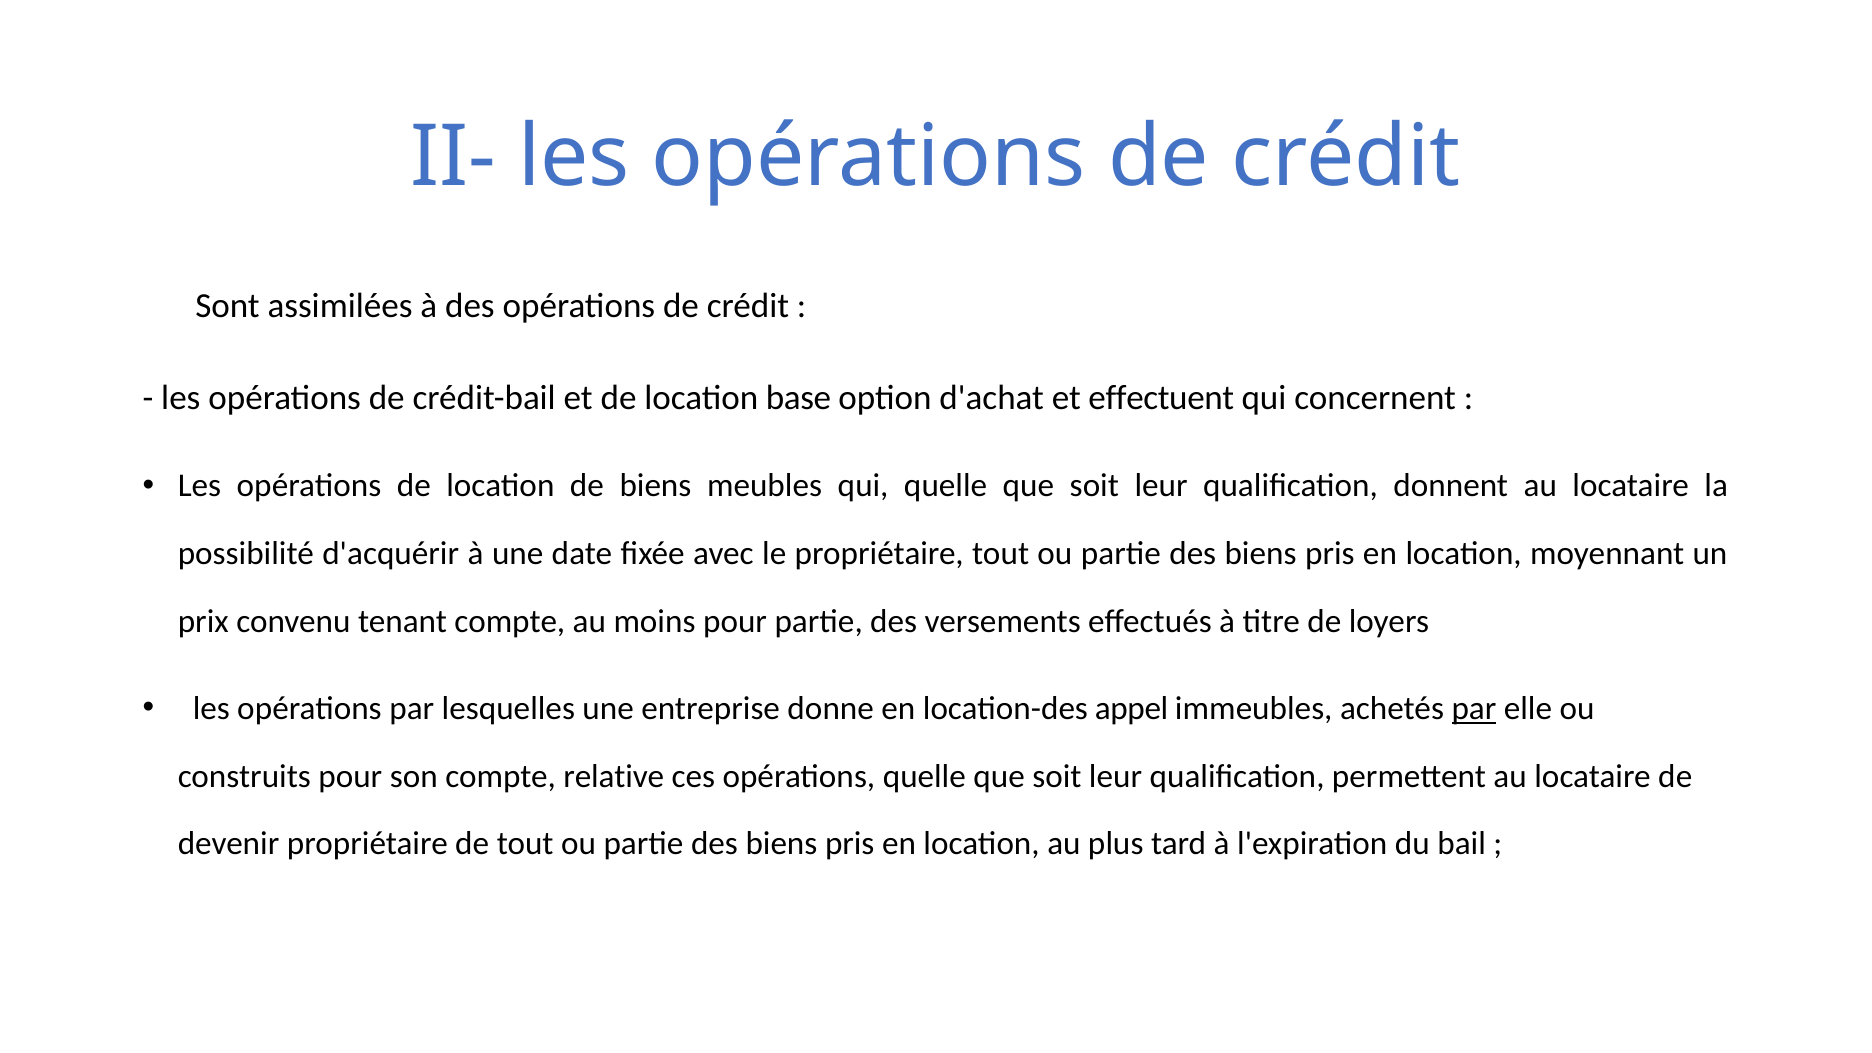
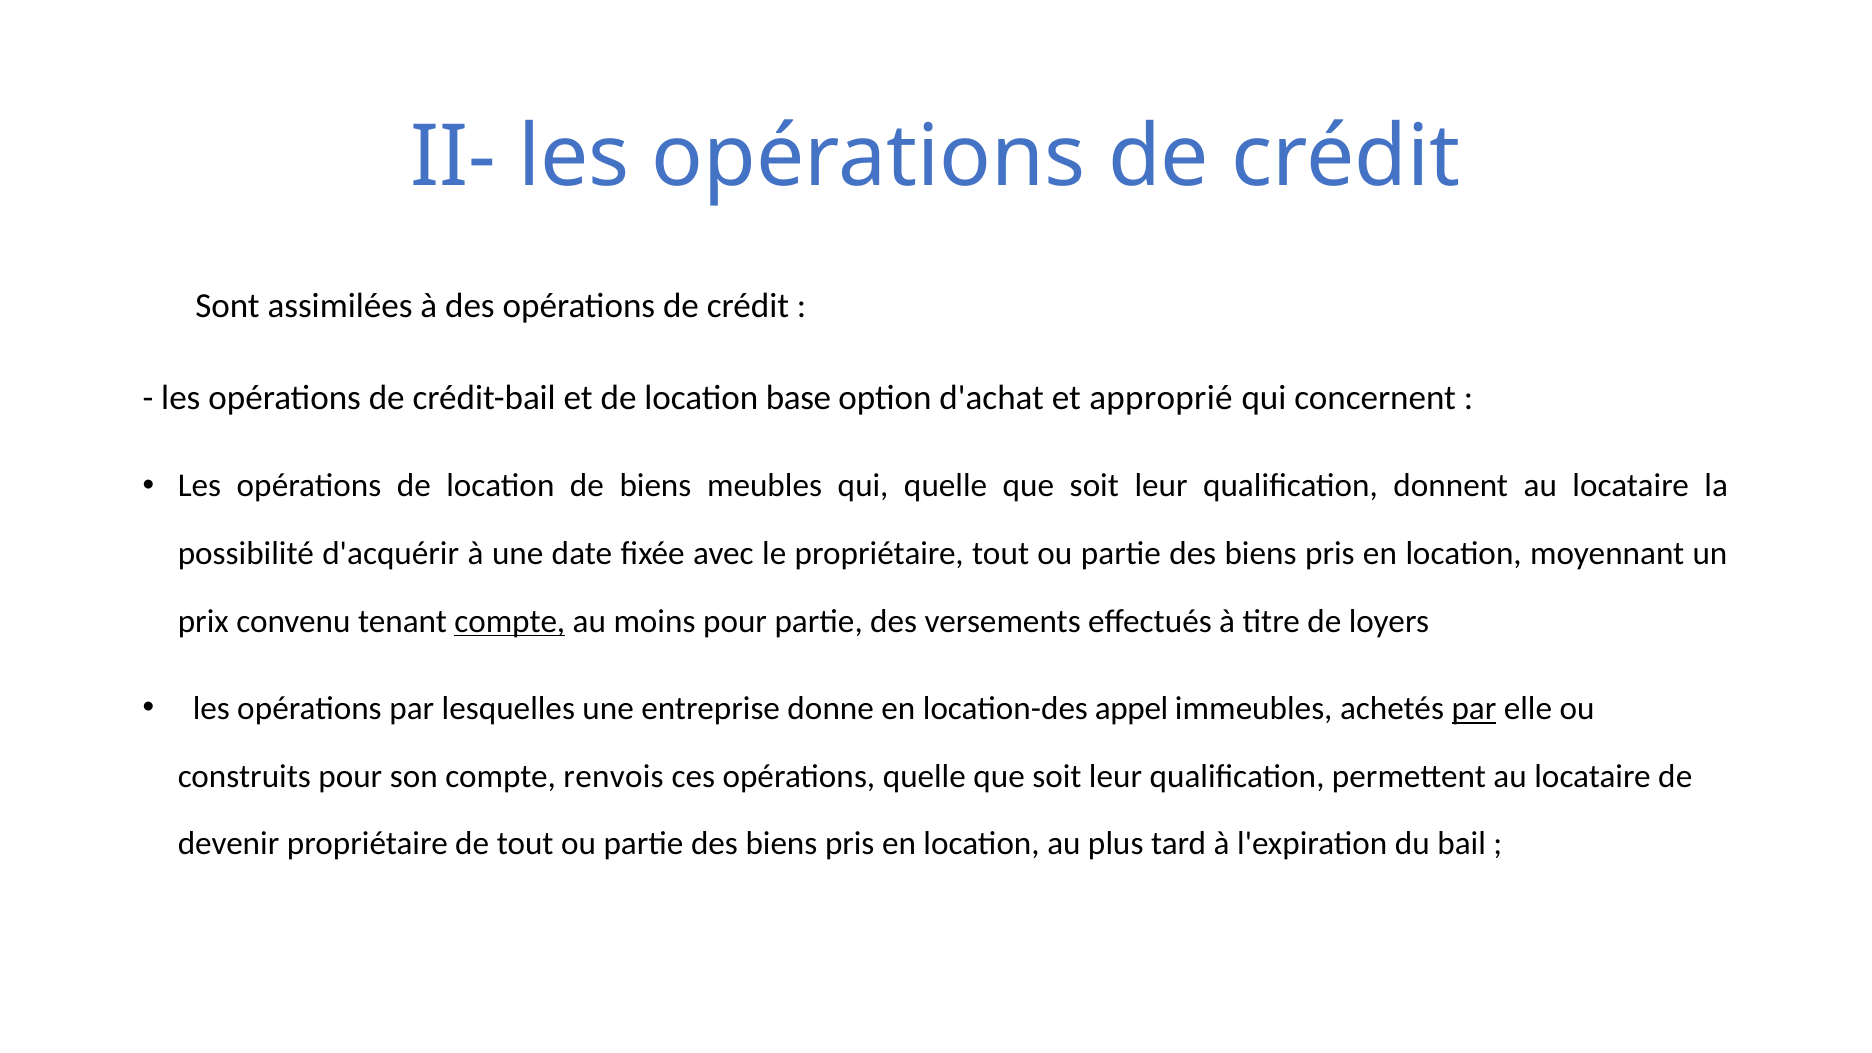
effectuent: effectuent -> approprié (1161, 398)
compte underline: none -> present (510, 621)
relative: relative -> renvois (614, 776)
